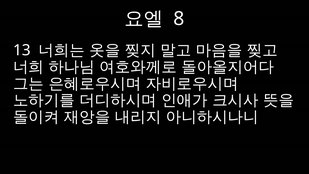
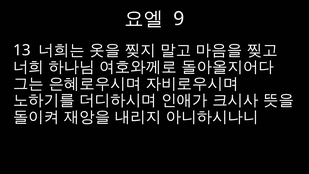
8: 8 -> 9 (179, 19)
